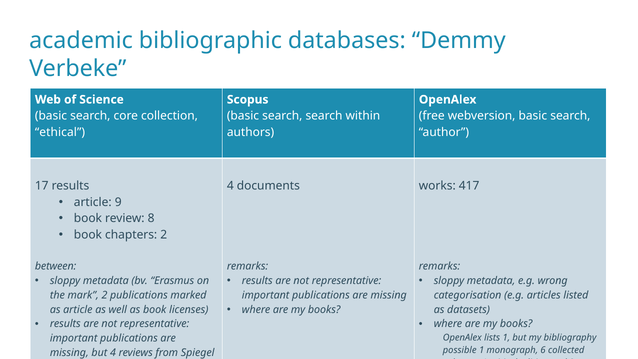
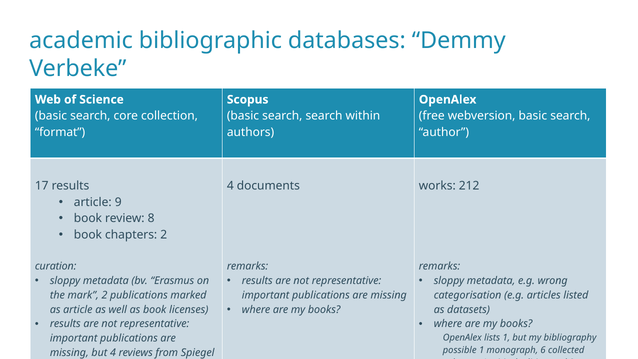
ethical: ethical -> format (60, 132)
417: 417 -> 212 (469, 186)
between: between -> curation (56, 266)
